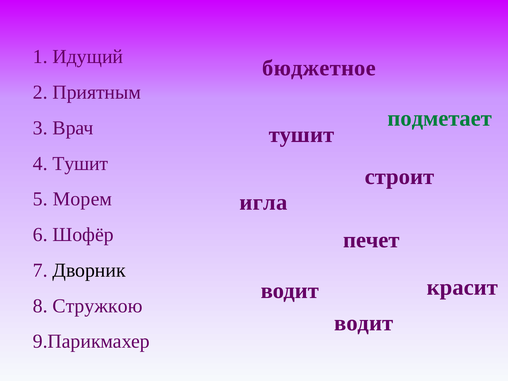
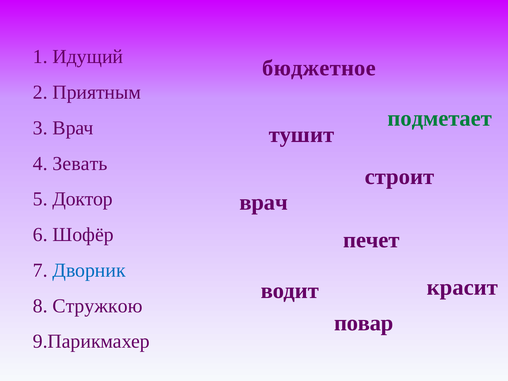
4 Тушит: Тушит -> Зевать (80, 164)
Морем: Морем -> Доктор (83, 199)
игла: игла -> врач (264, 202)
Дворник colour: black -> blue (89, 270)
водит: водит -> повар (364, 323)
